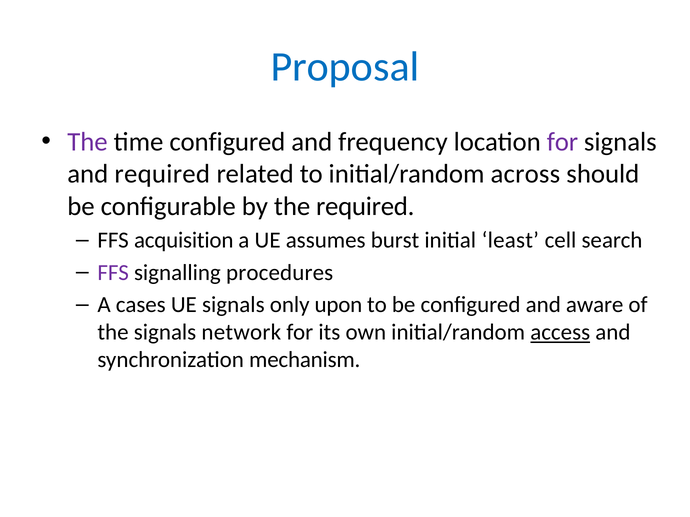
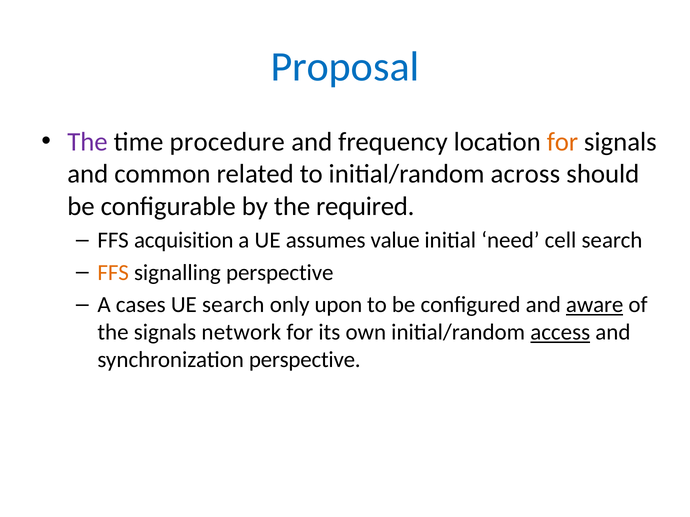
time configured: configured -> procedure (227, 142)
for colour: purple -> orange (562, 142)
and required: required -> common (162, 174)
burst: burst -> value (395, 241)
least: least -> need (510, 241)
FFS colour: purple -> orange (113, 273)
signalling procedures: procedures -> perspective (280, 273)
UE signals: signals -> search (233, 305)
aware underline: none -> present (595, 305)
synchronization mechanism: mechanism -> perspective (305, 360)
